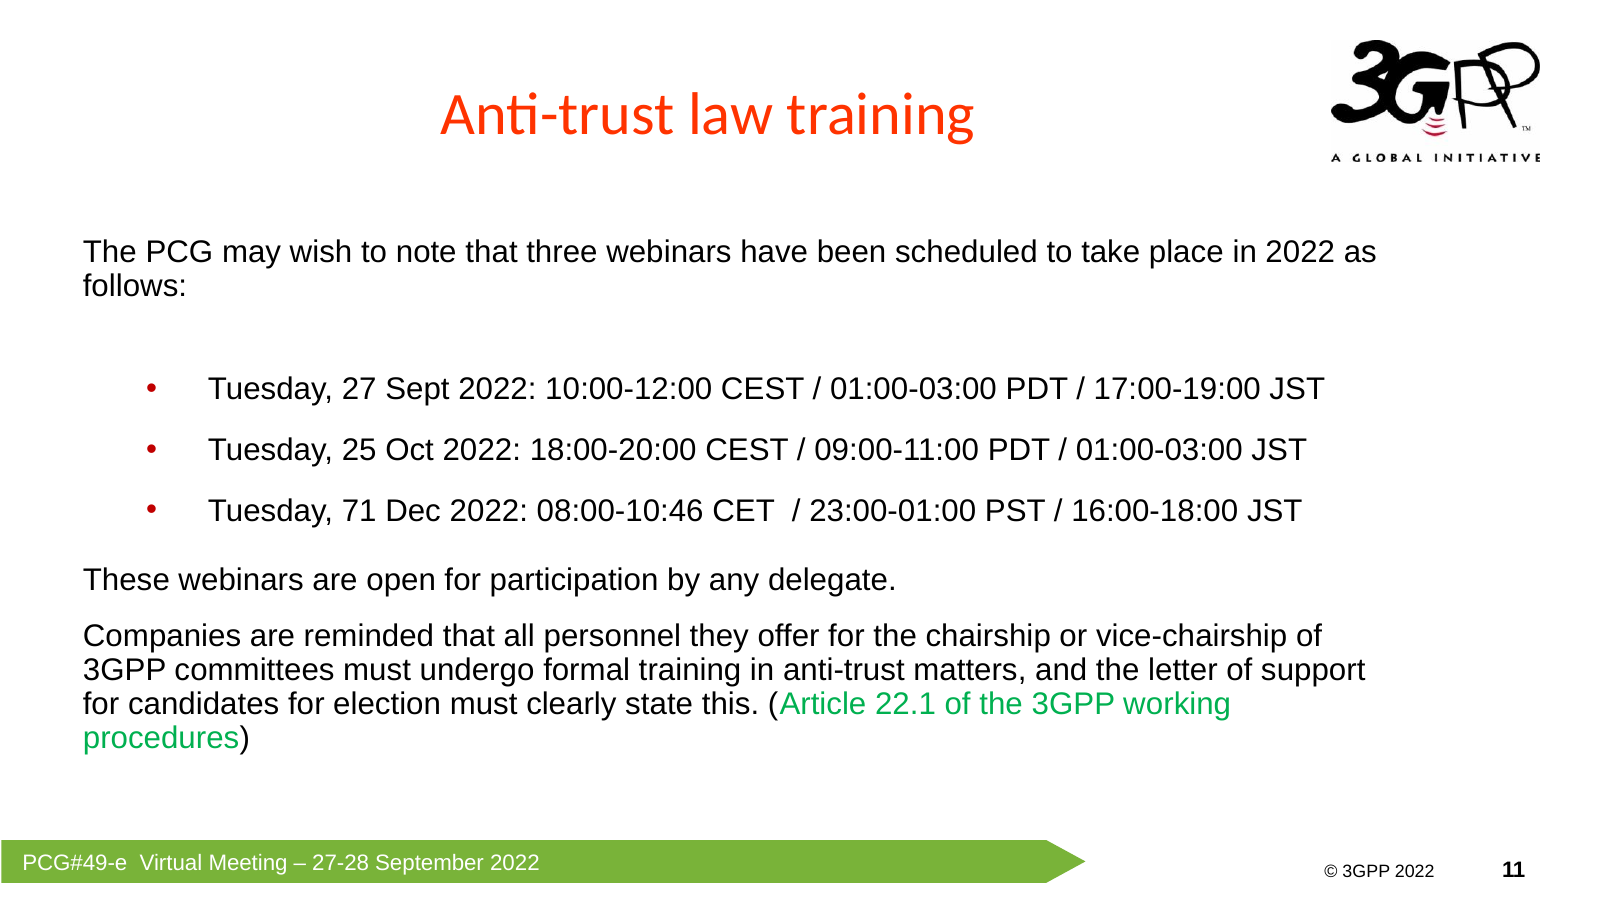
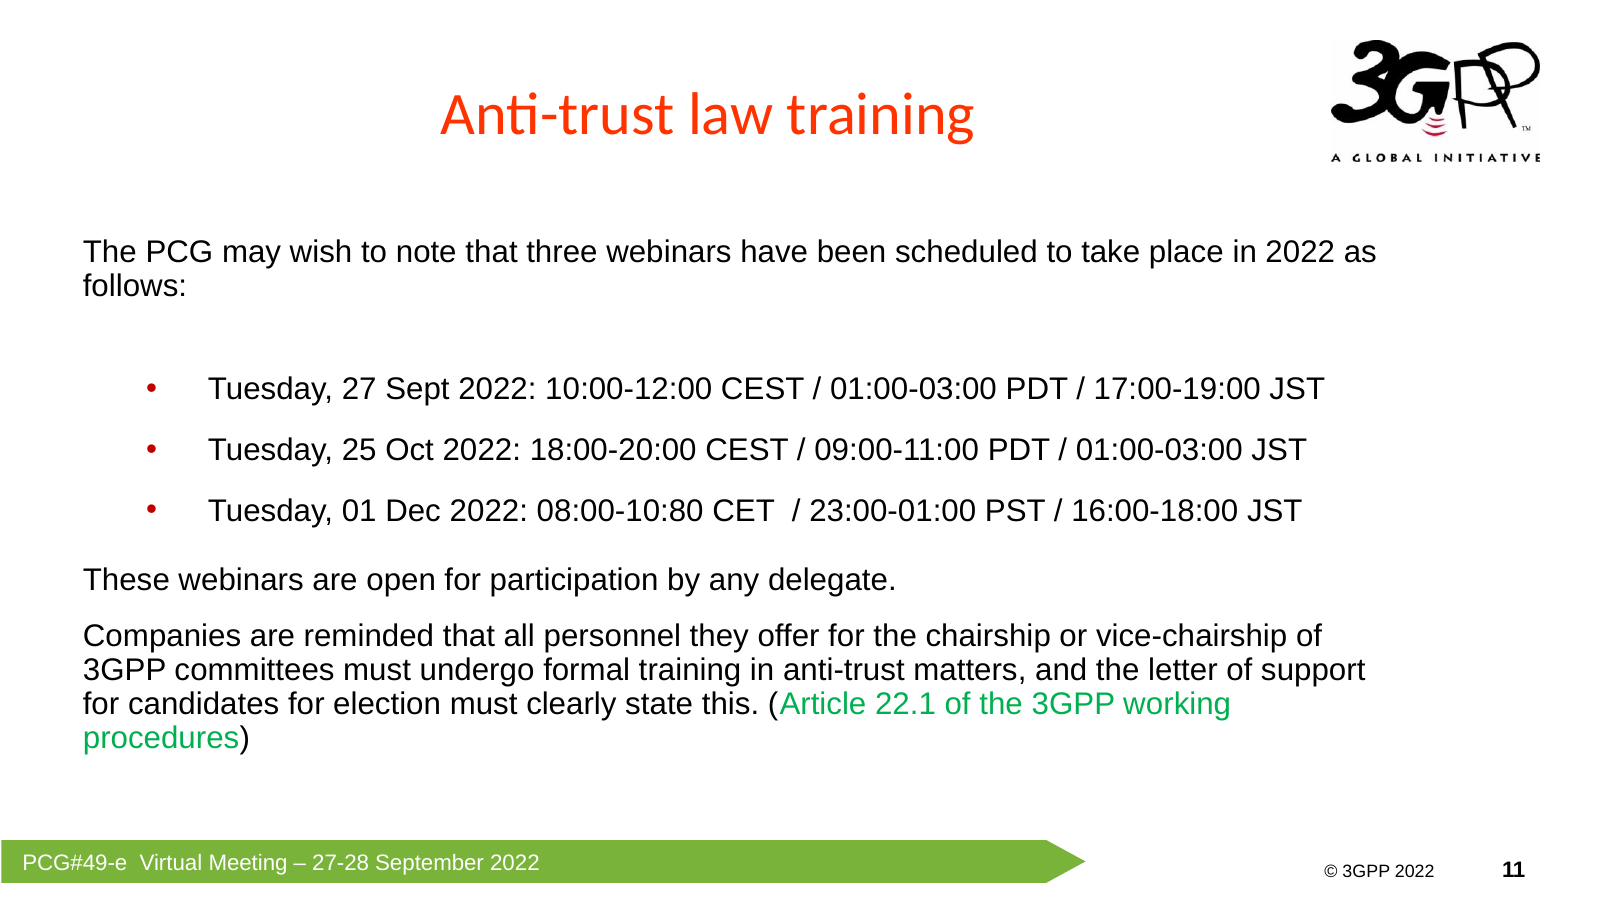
71: 71 -> 01 (359, 511)
08:00-10:46: 08:00-10:46 -> 08:00-10:80 (620, 511)
